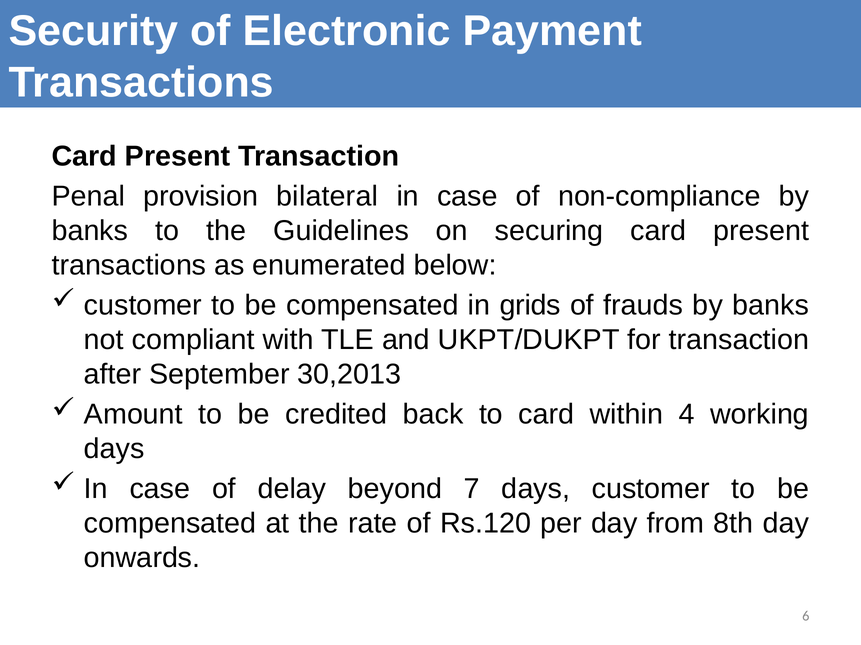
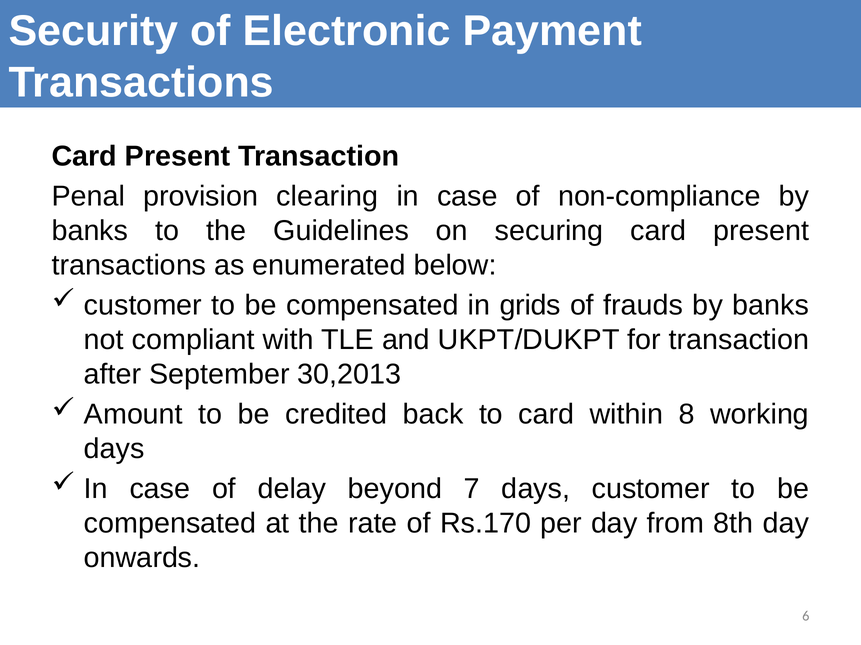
bilateral: bilateral -> clearing (327, 197)
4: 4 -> 8 (687, 415)
Rs.120: Rs.120 -> Rs.170 (485, 524)
